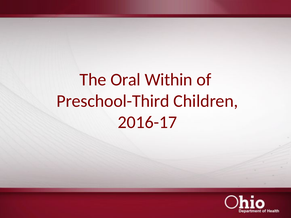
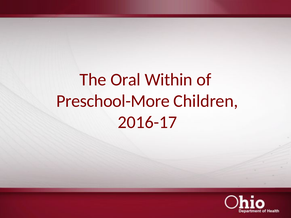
Preschool-Third: Preschool-Third -> Preschool-More (113, 101)
